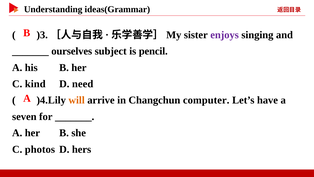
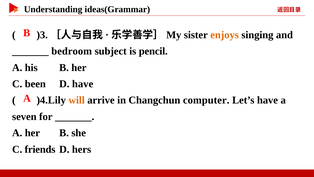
enjoys colour: purple -> orange (225, 35)
ourselves: ourselves -> bedroom (72, 51)
kind: kind -> been (35, 84)
D need: need -> have (83, 84)
photos: photos -> friends (40, 149)
